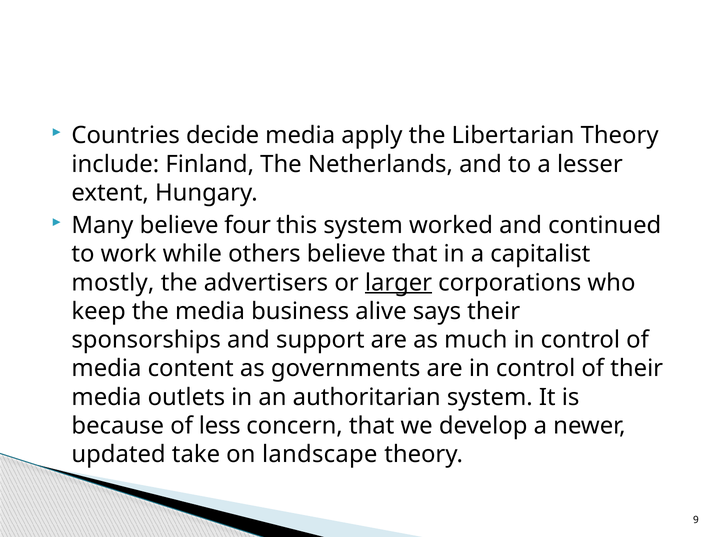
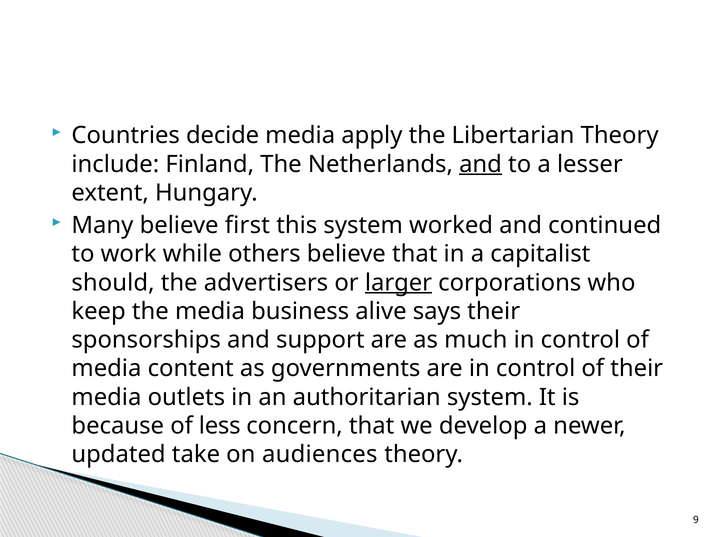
and underline: none -> present (481, 164)
four: four -> first (247, 225)
mostly: mostly -> should (113, 283)
landscape: landscape -> audiences (320, 455)
